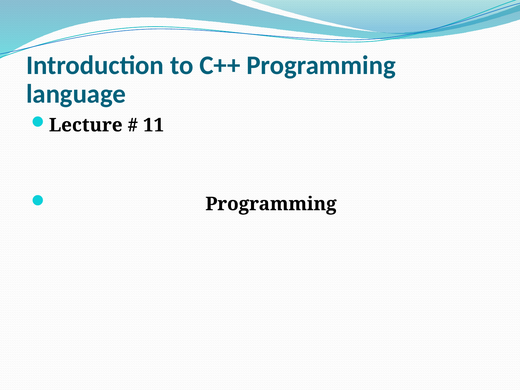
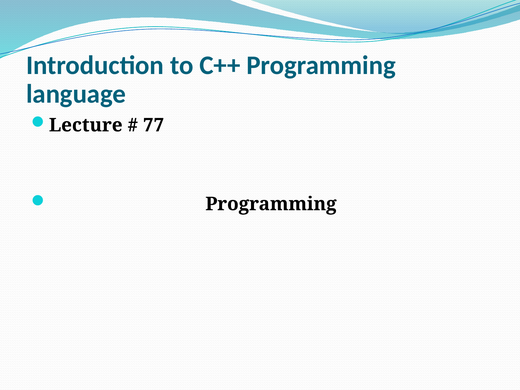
11: 11 -> 77 (154, 125)
